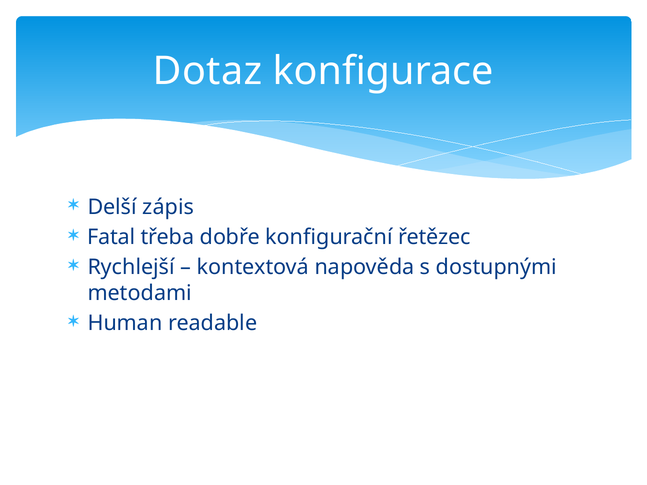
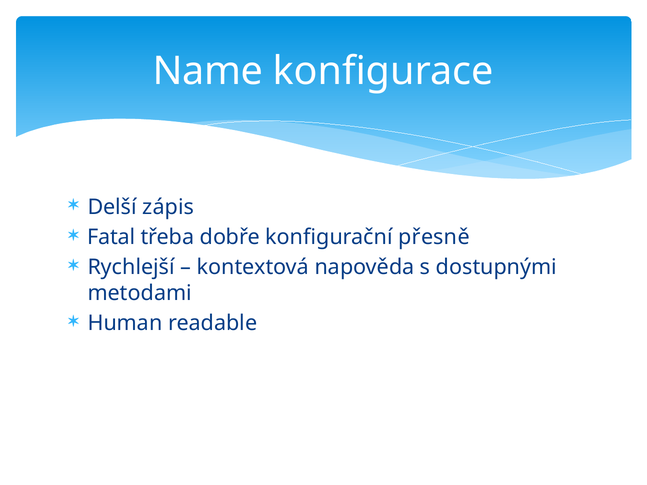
Dotaz: Dotaz -> Name (208, 71)
řetězec: řetězec -> přesně (434, 237)
